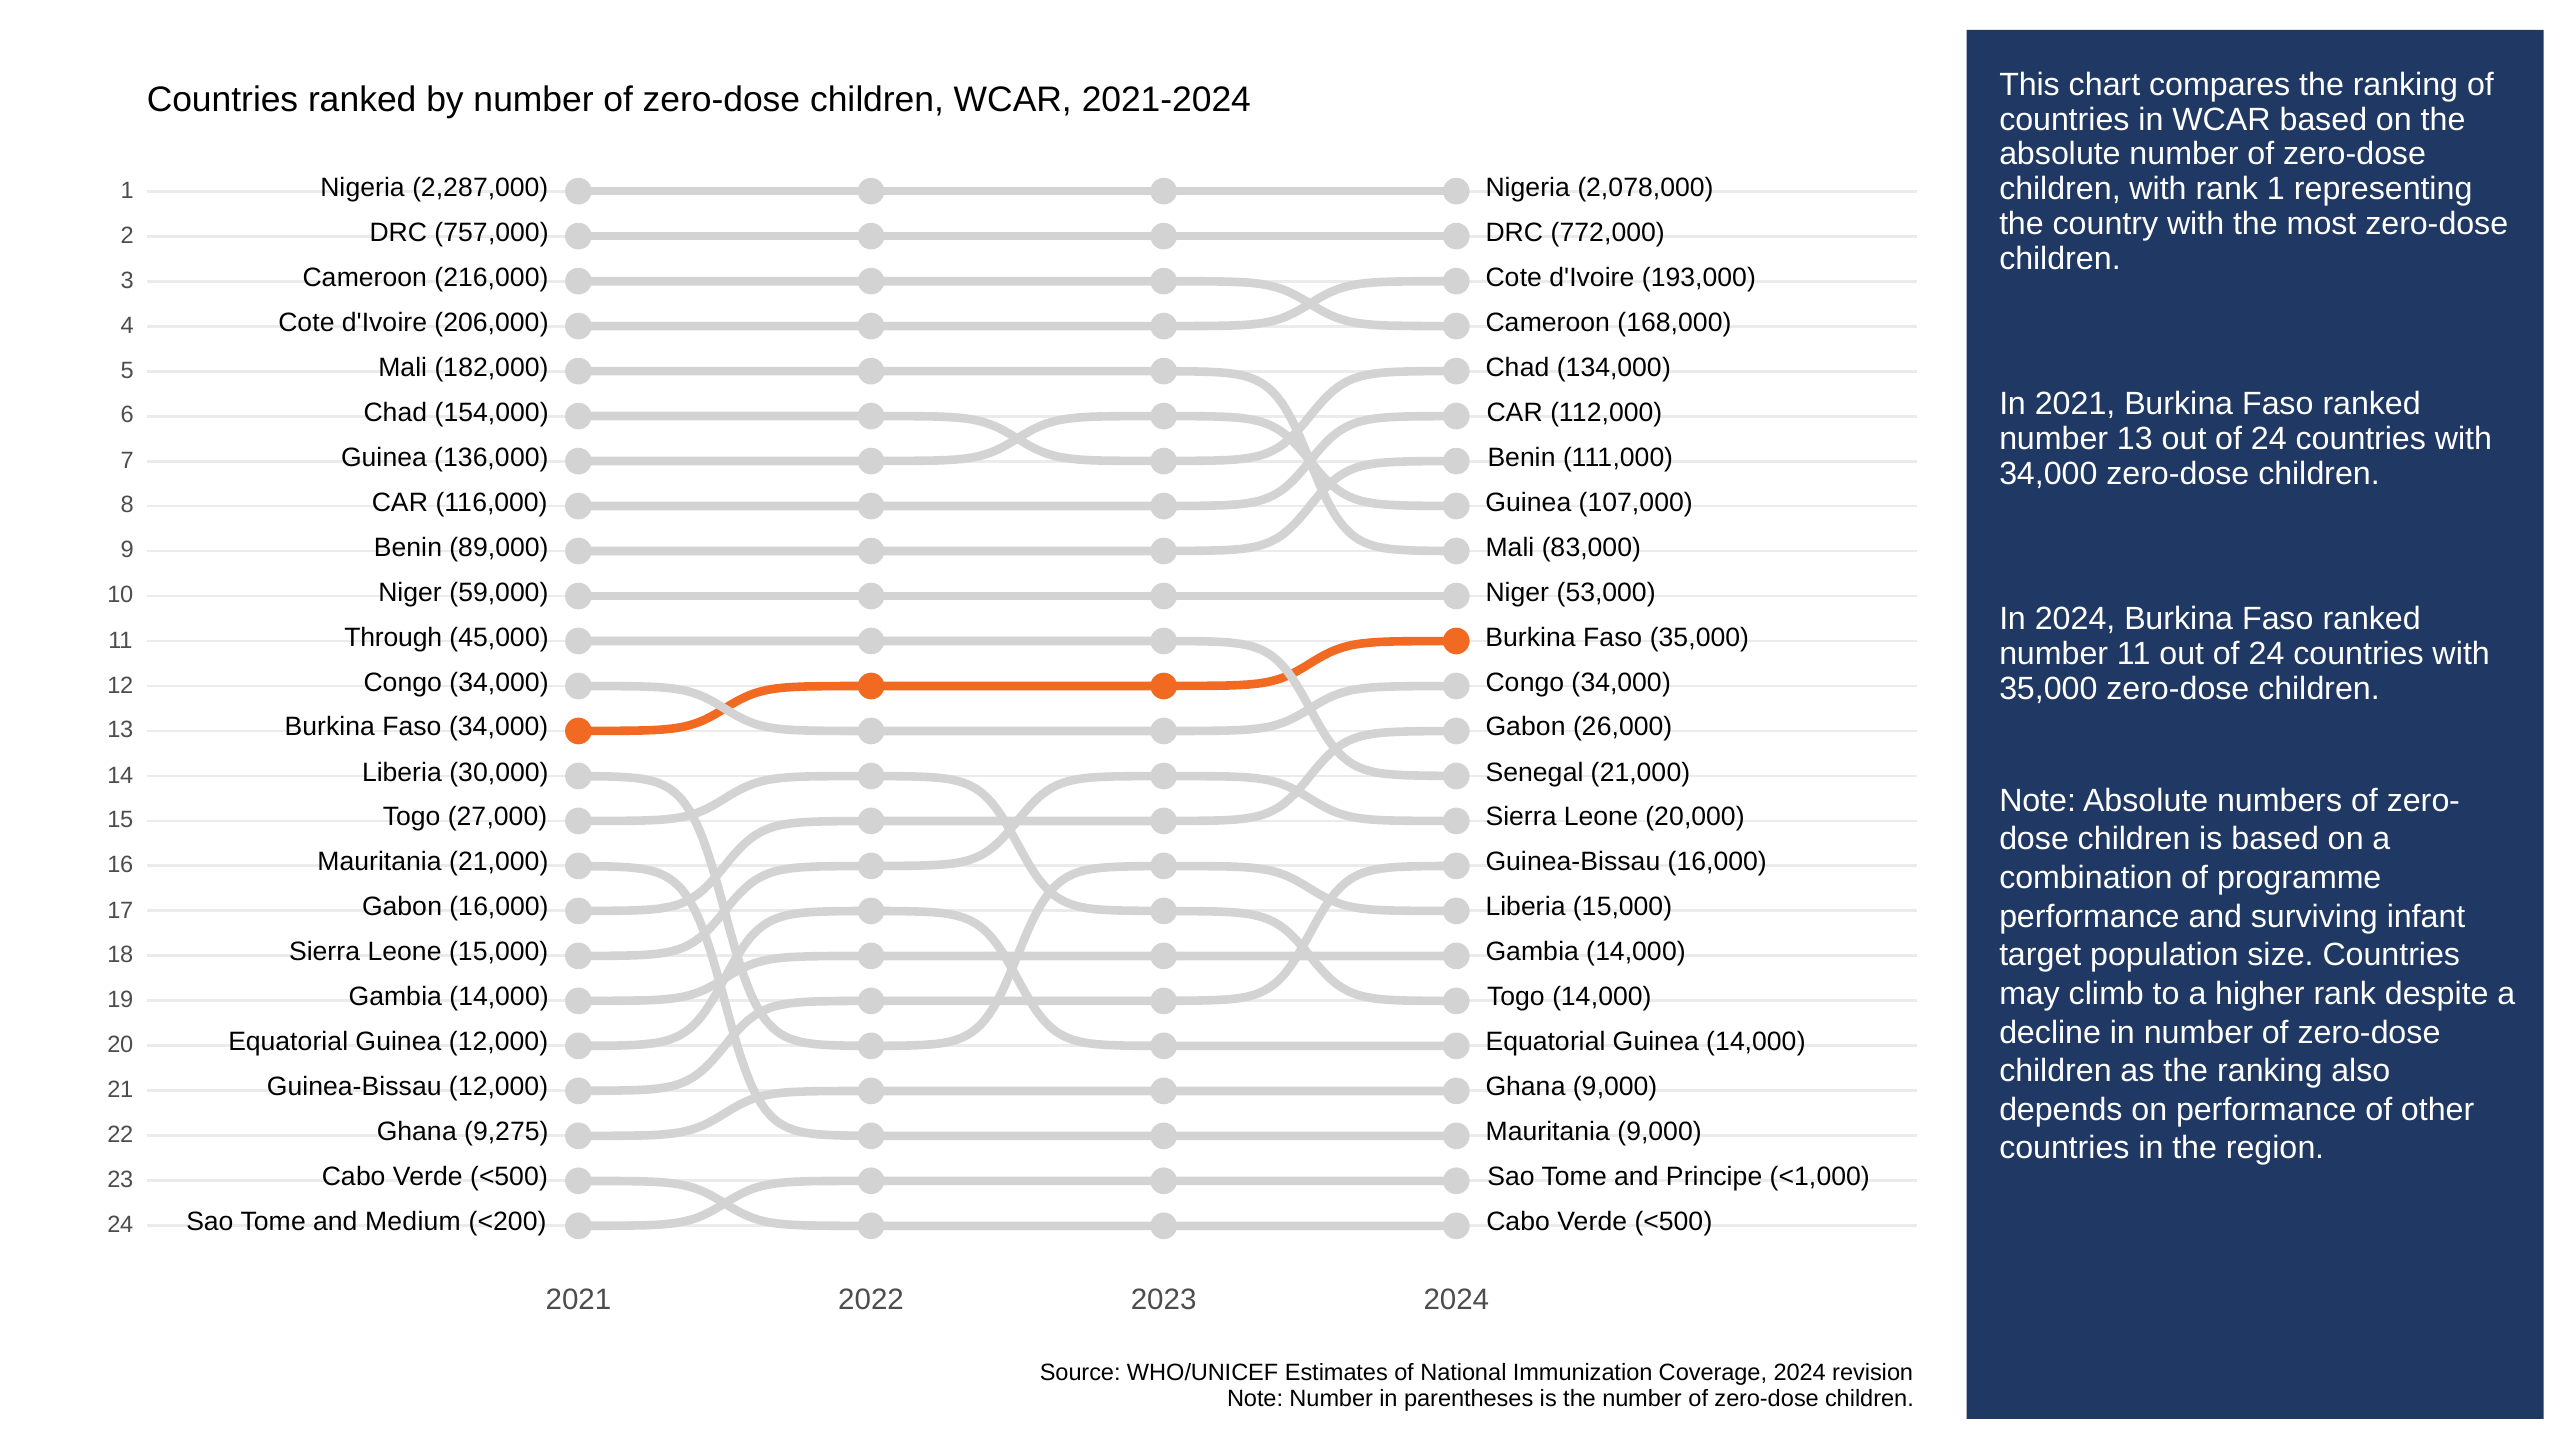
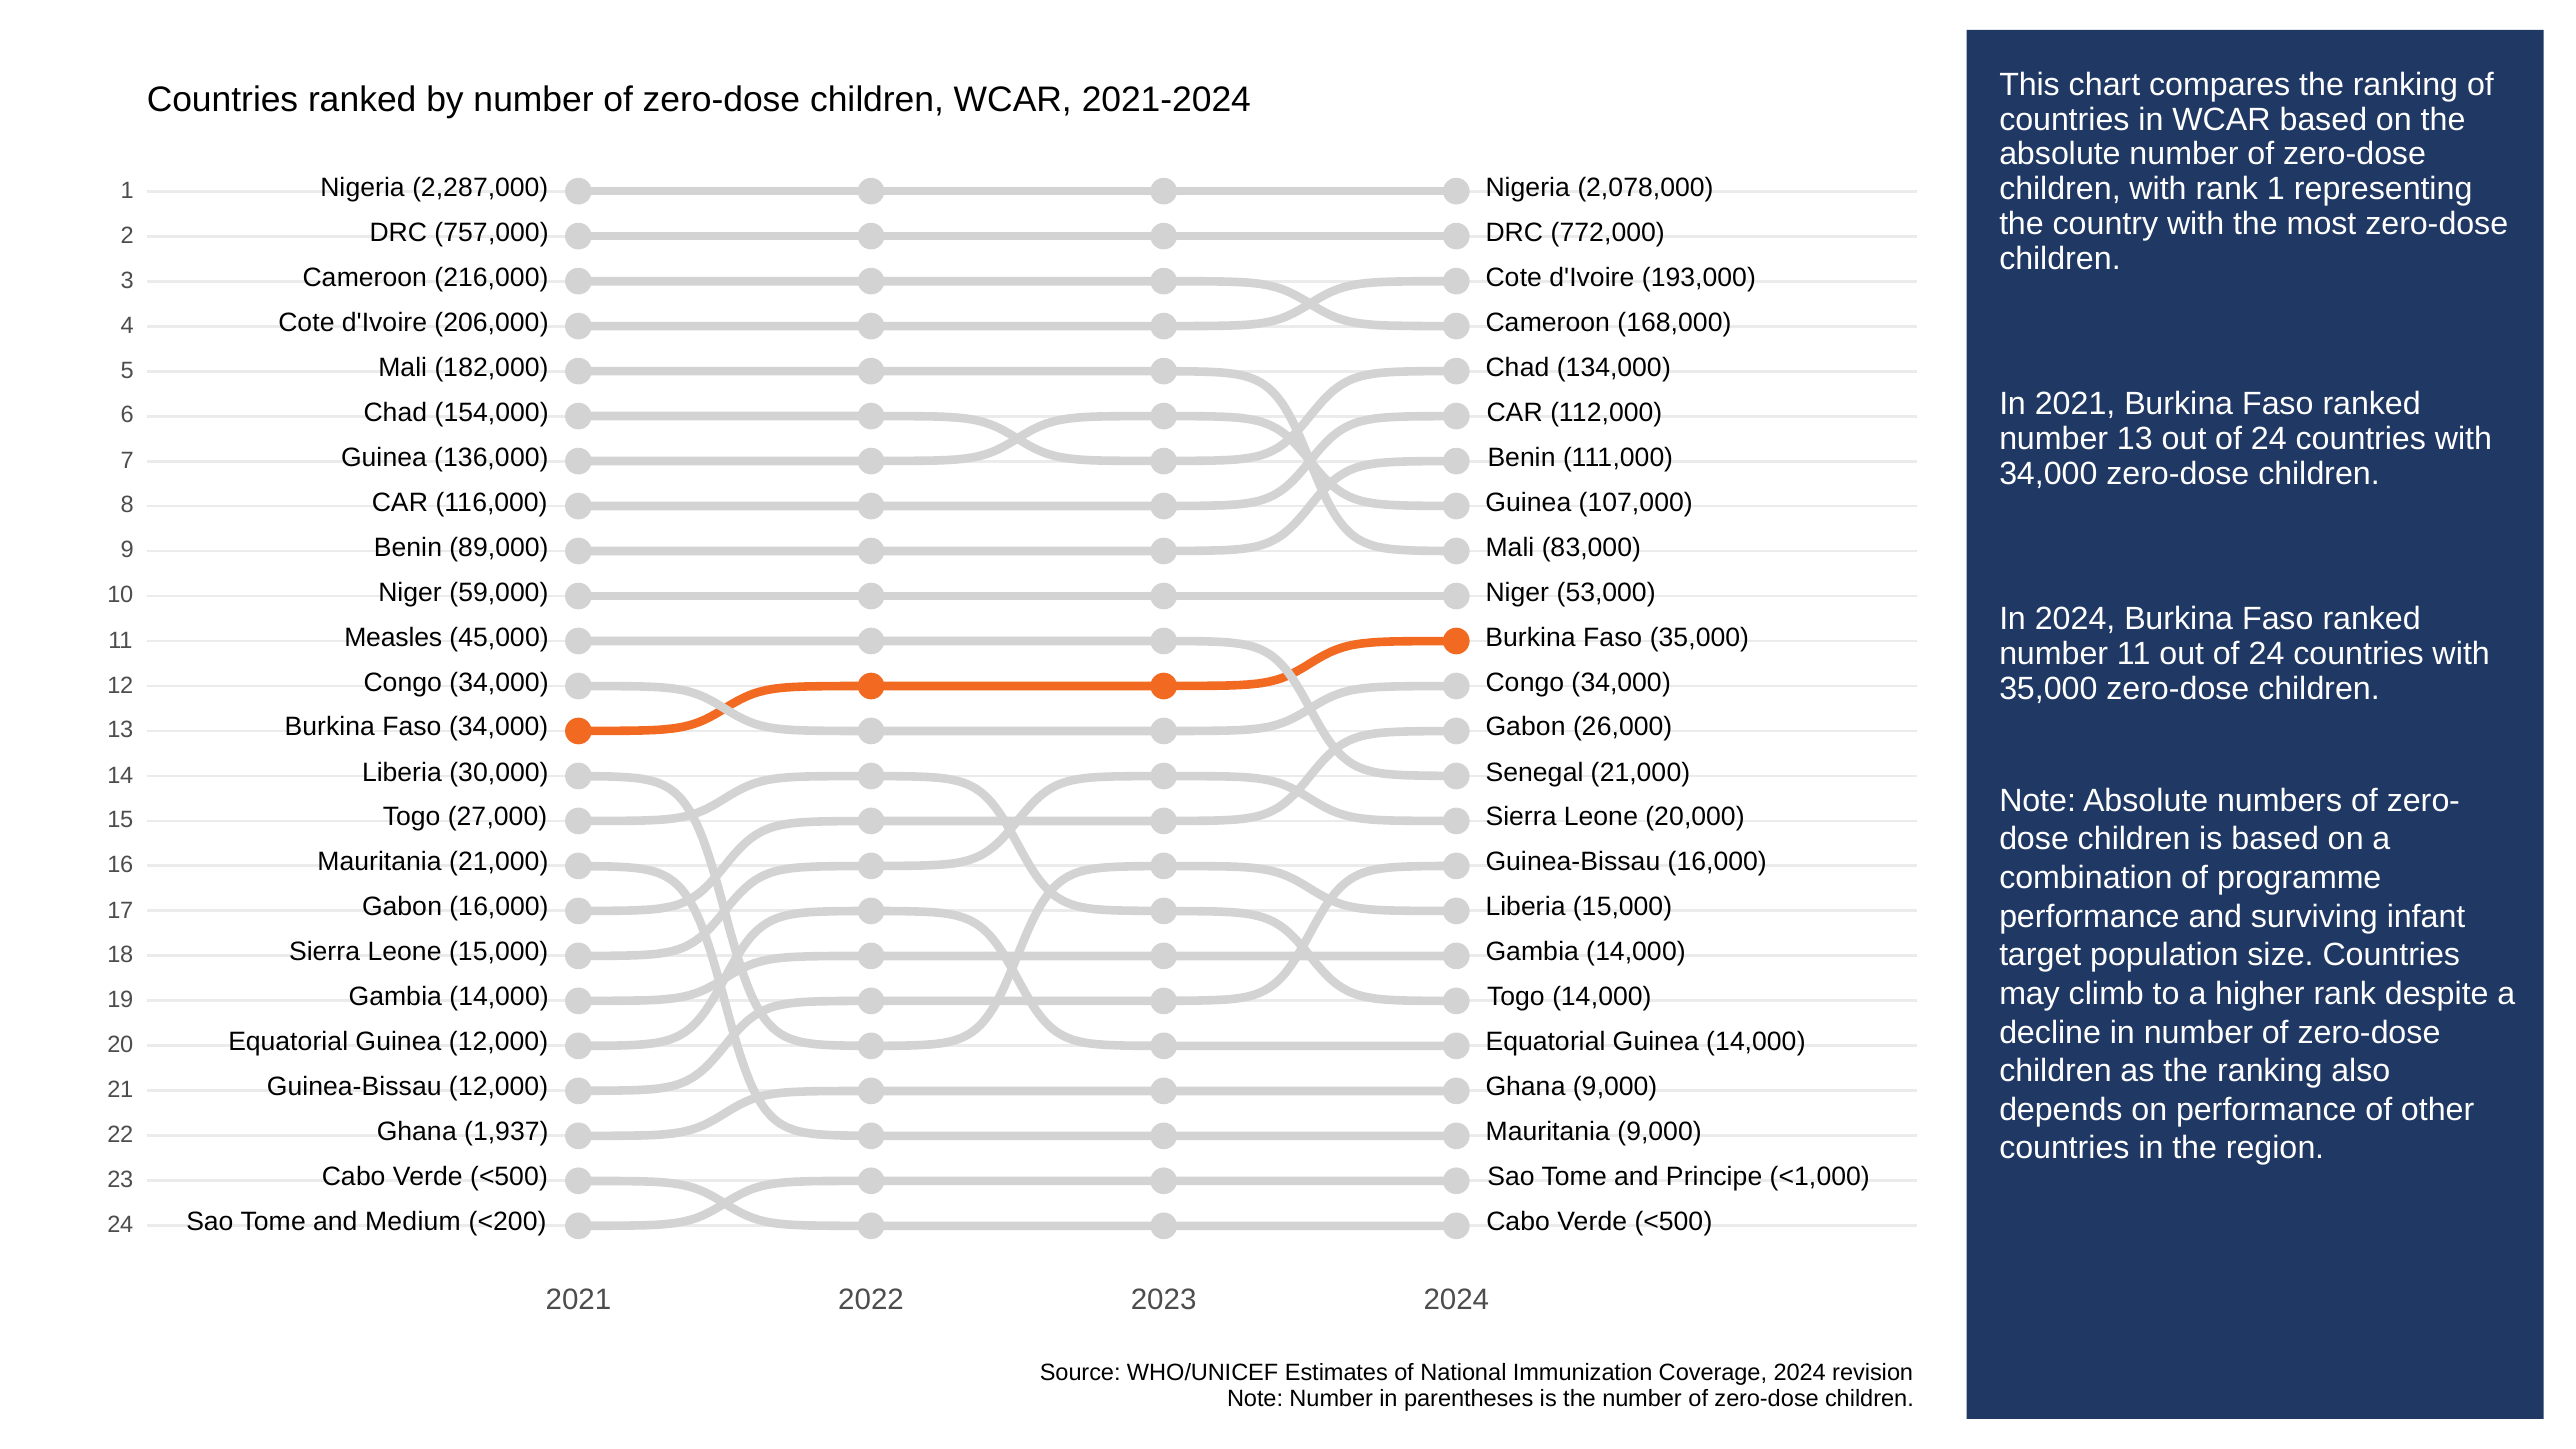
Through: Through -> Measles (393, 637)
9,275: 9,275 -> 1,937 (506, 1132)
